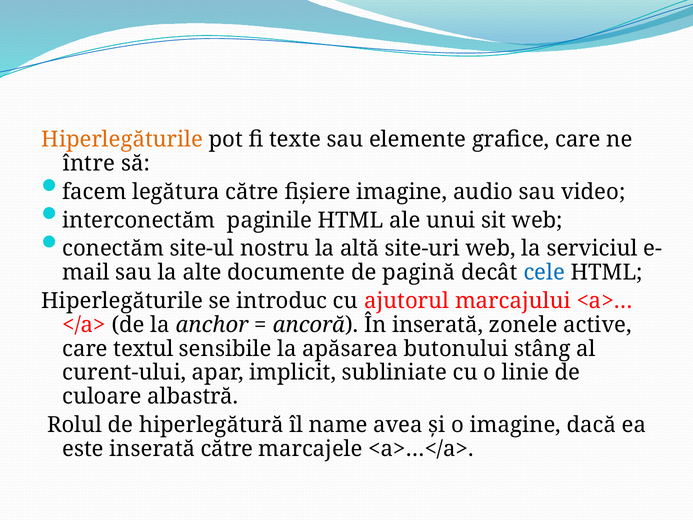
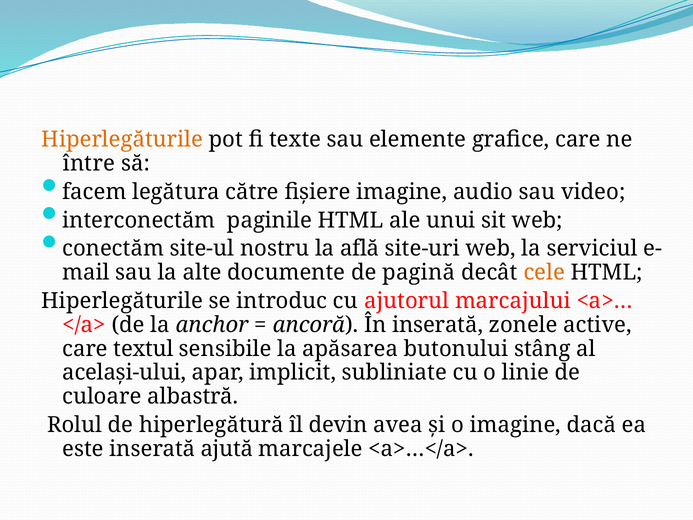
altă: altă -> află (360, 249)
cele colour: blue -> orange (544, 272)
curent-ului: curent-ului -> același-ului (124, 373)
name: name -> devin (338, 425)
inserată către: către -> ajută (227, 449)
